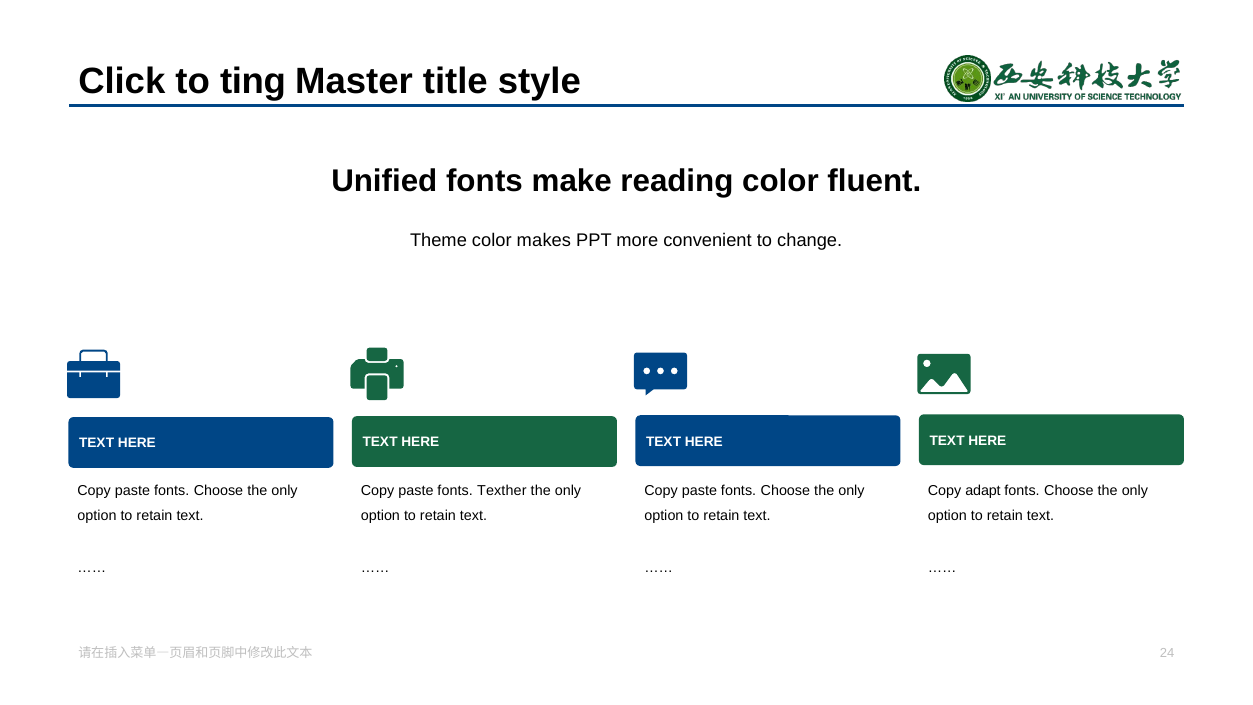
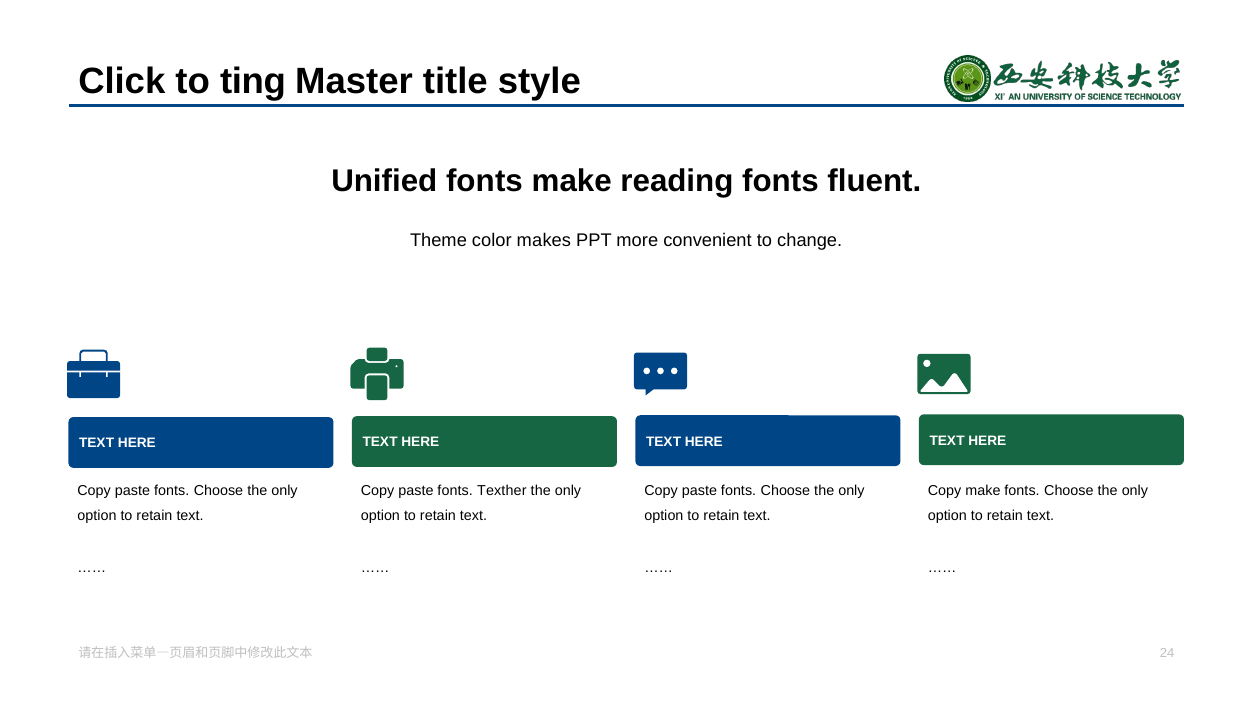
reading color: color -> fonts (780, 181)
Copy adapt: adapt -> make (983, 490)
